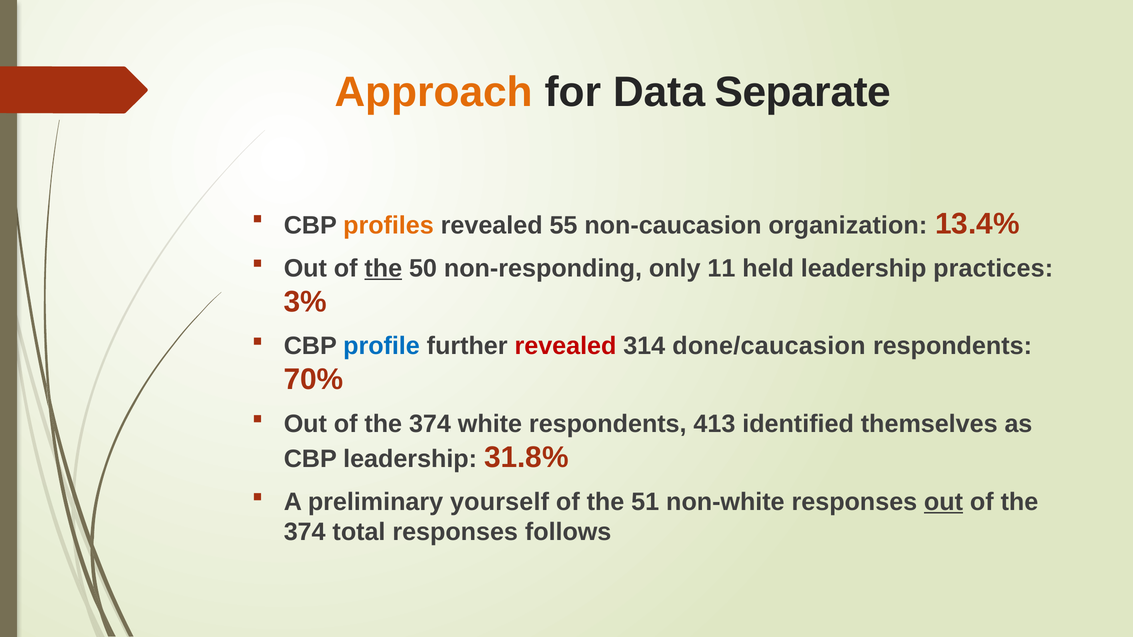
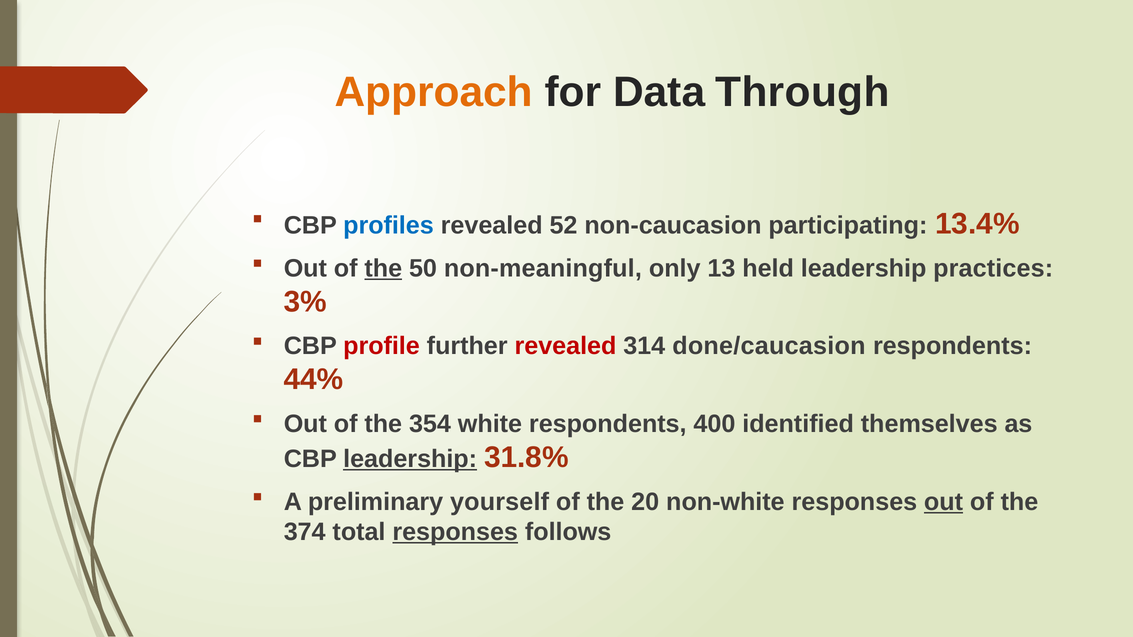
Separate: Separate -> Through (802, 92)
profiles colour: orange -> blue (388, 226)
55: 55 -> 52 (564, 226)
organization: organization -> participating (848, 226)
non-responding: non-responding -> non-meaningful (543, 268)
11: 11 -> 13 (721, 268)
profile colour: blue -> red (381, 346)
70%: 70% -> 44% (314, 380)
374: 374 -> 354 (430, 424)
413: 413 -> 400 (714, 424)
leadership underline: none -> present (410, 459)
51: 51 -> 20 (645, 502)
responses underline: none -> present (455, 532)
